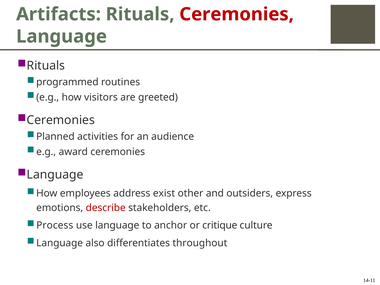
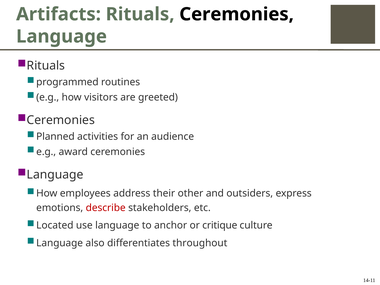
Ceremonies colour: red -> black (237, 14)
exist: exist -> their (164, 193)
Process: Process -> Located (55, 225)
